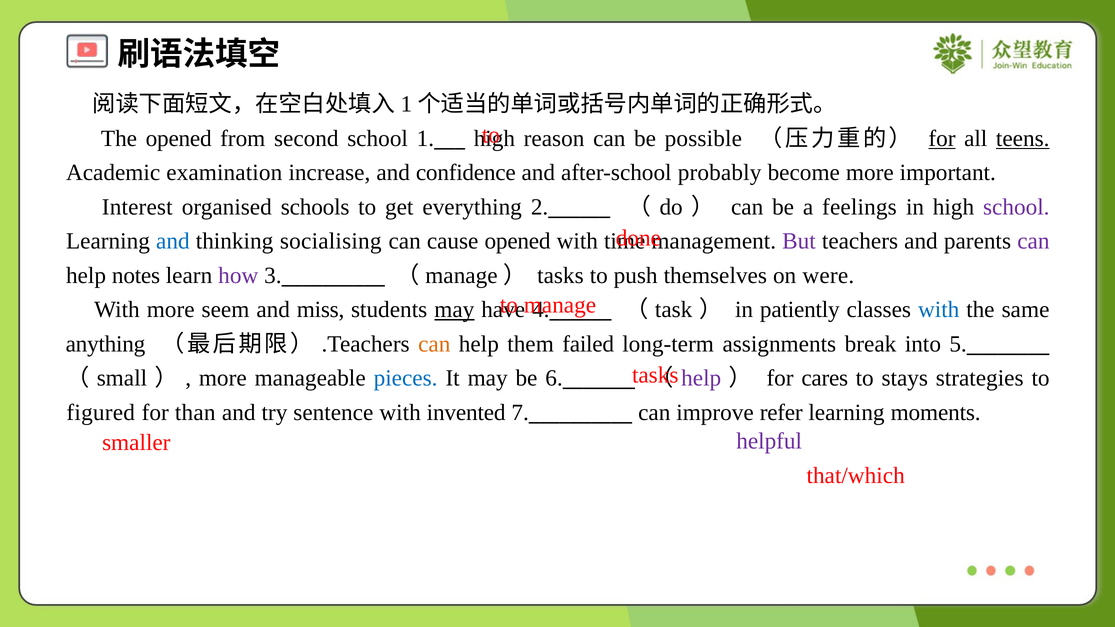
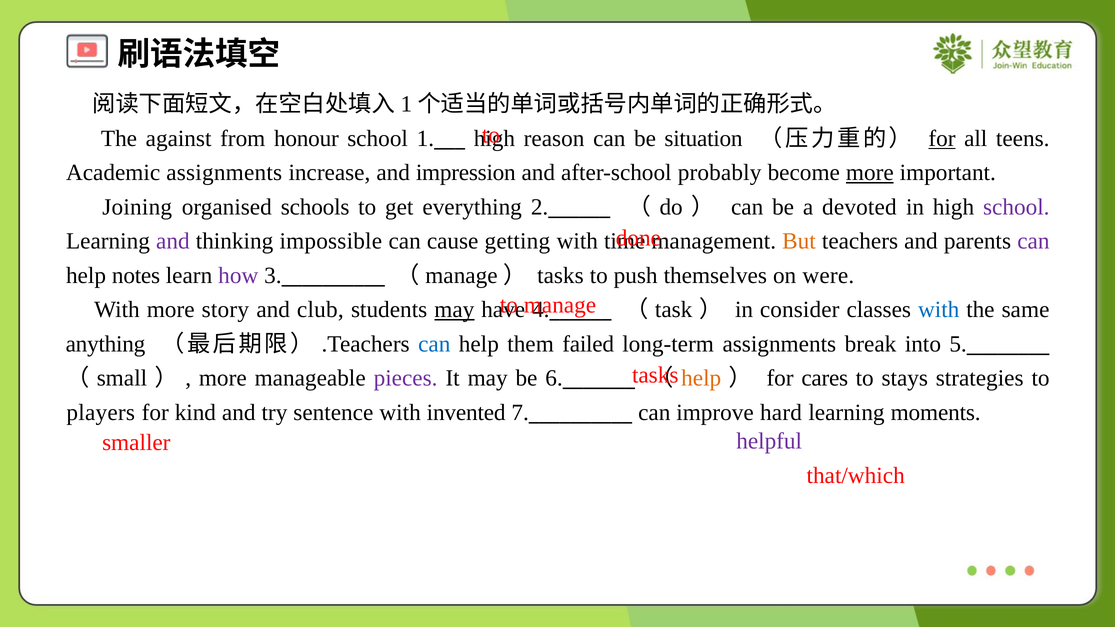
The opened: opened -> against (179, 139)
second: second -> honour (306, 139)
possible: possible -> situation (704, 139)
teens underline: present -> none (1023, 139)
Academic examination: examination -> assignments (224, 173)
confidence: confidence -> impression (466, 173)
more underline: none -> present (870, 173)
Interest: Interest -> Joining (137, 207)
feelings: feelings -> devoted (859, 207)
and colour: blue -> purple (173, 241)
socialising: socialising -> impossible (331, 241)
cause opened: opened -> getting (517, 241)
But colour: purple -> orange (799, 241)
seem: seem -> story (225, 310)
miss: miss -> club (320, 310)
patiently: patiently -> consider (800, 310)
can colour: orange -> blue (434, 344)
pieces colour: blue -> purple (406, 378)
help colour: purple -> orange (701, 378)
figured: figured -> players (101, 413)
than: than -> kind (195, 413)
refer: refer -> hard (781, 413)
